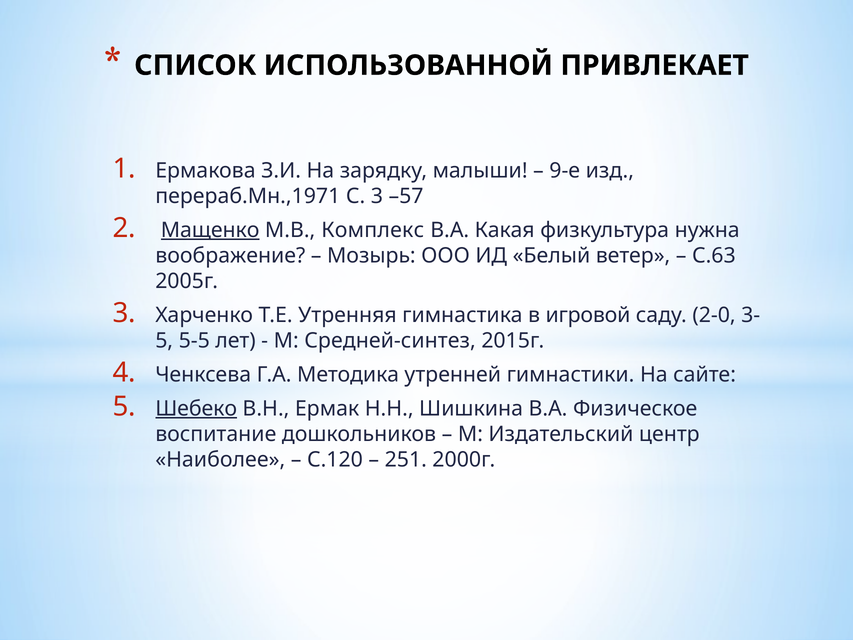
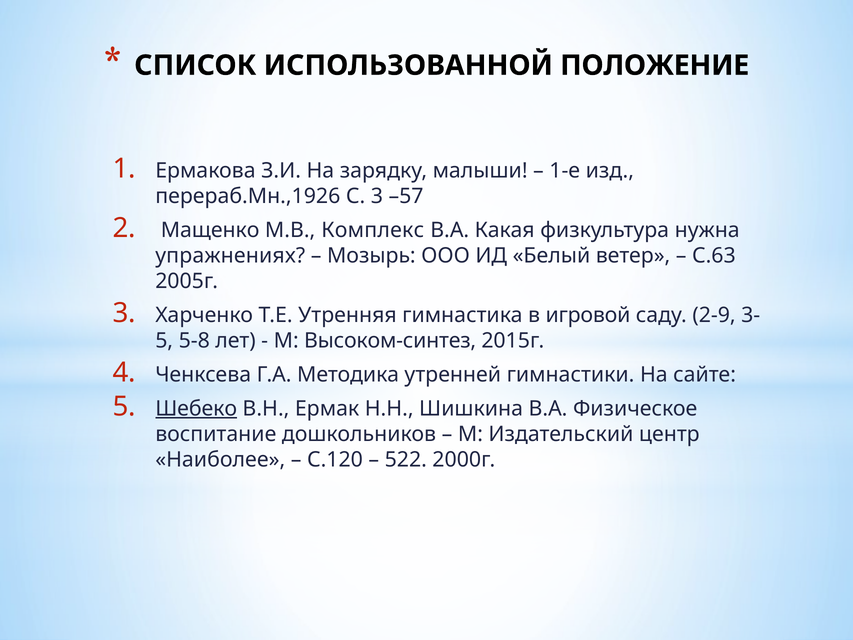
ПРИВЛЕКАЕТ: ПРИВЛЕКАЕТ -> ПОЛОЖЕНИЕ (655, 65)
9-е: 9-е -> 1-е (565, 170)
перераб.Мн.,1971: перераб.Мн.,1971 -> перераб.Мн.,1926 (248, 196)
Мащенко underline: present -> none (210, 230)
воображение: воображение -> упражнениях (230, 256)
2-0: 2-0 -> 2-9 (714, 315)
5-5: 5-5 -> 5-8 (194, 341)
Средней-синтез: Средней-синтез -> Высоком-синтез (390, 341)
251: 251 -> 522 (406, 460)
